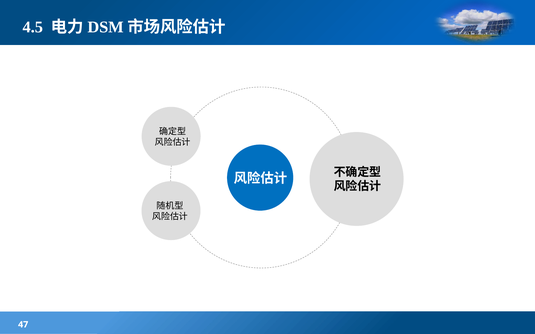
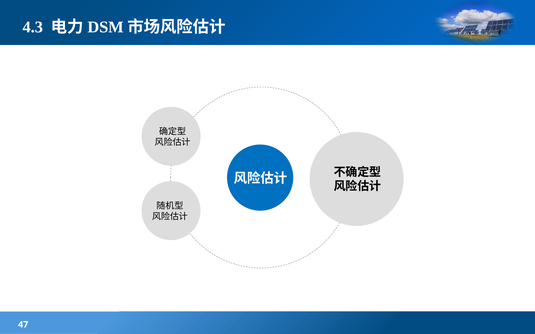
4.5: 4.5 -> 4.3 (33, 27)
